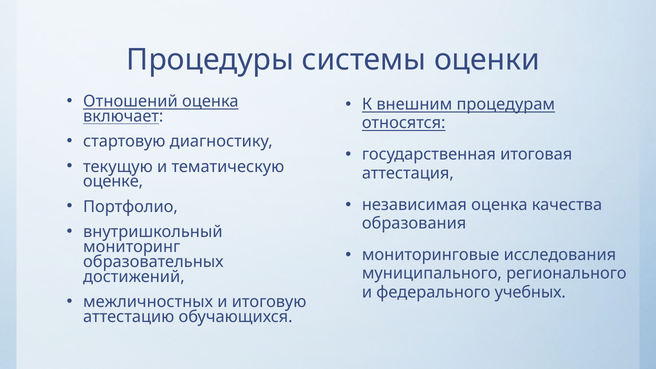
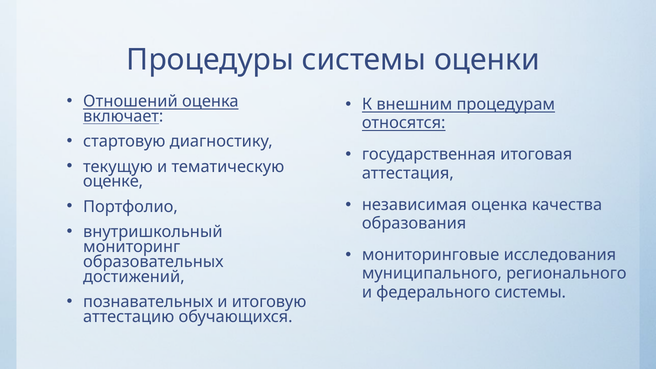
федерального учебных: учебных -> системы (530, 292)
межличностных: межличностных -> познавательных (148, 302)
